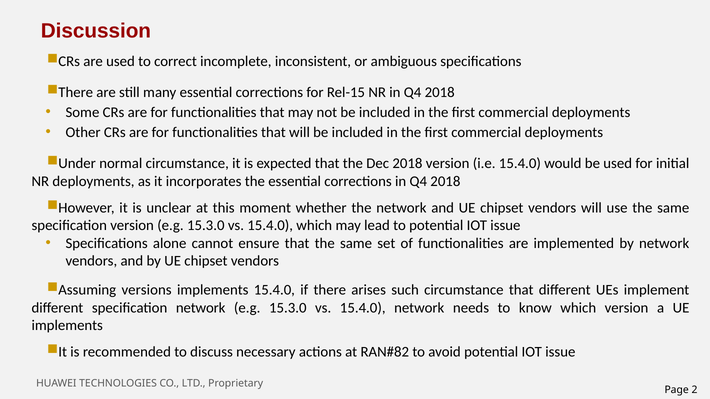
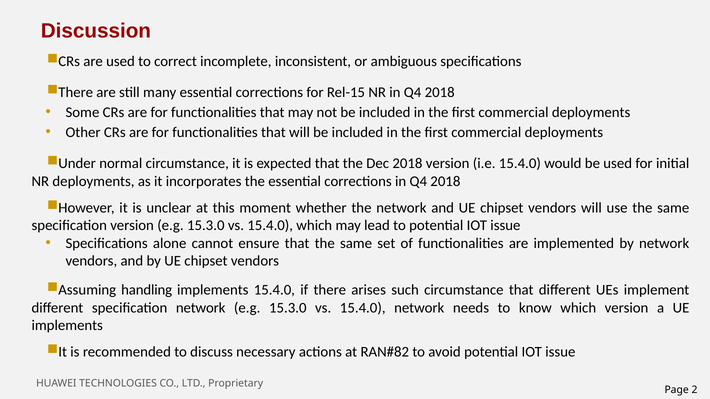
versions: versions -> handling (147, 290)
